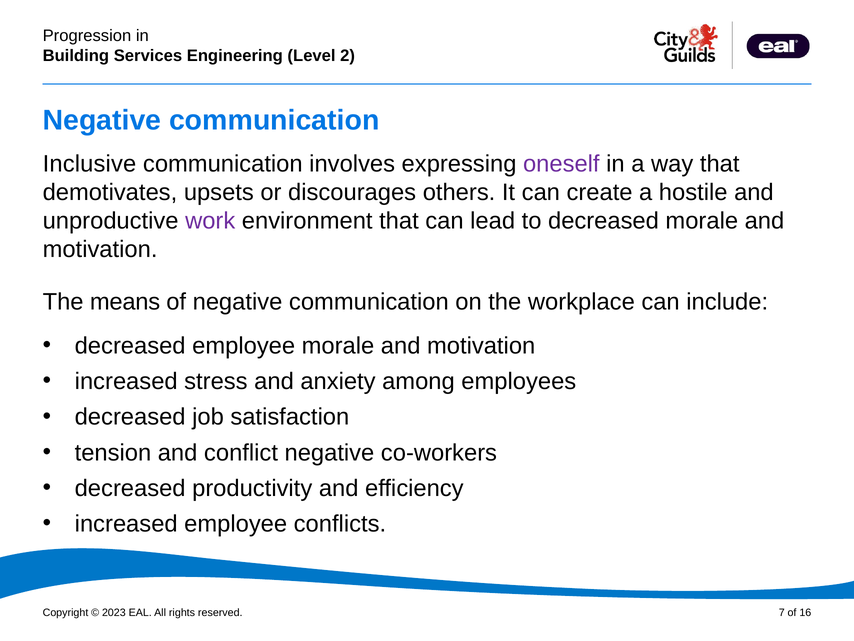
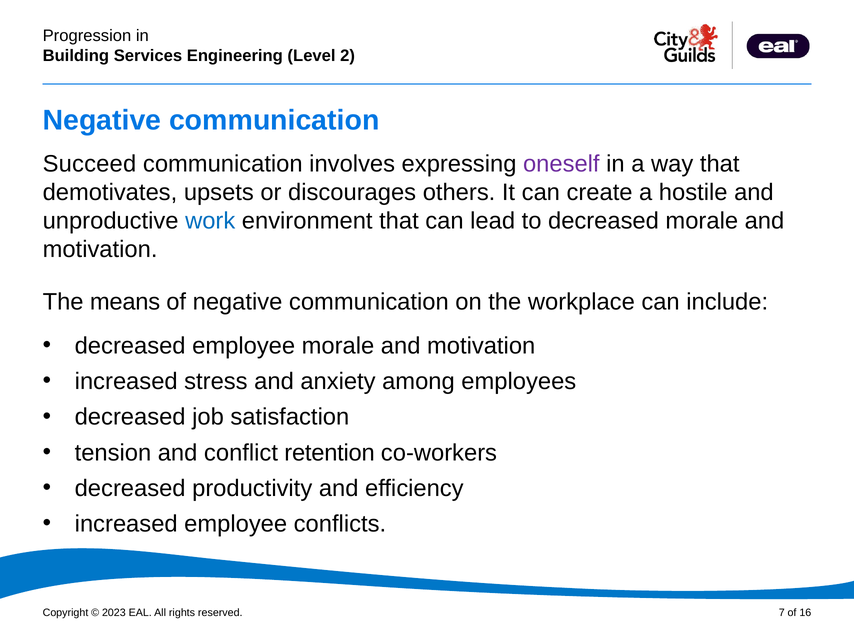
Inclusive: Inclusive -> Succeed (89, 164)
work colour: purple -> blue (210, 221)
conflict negative: negative -> retention (330, 452)
